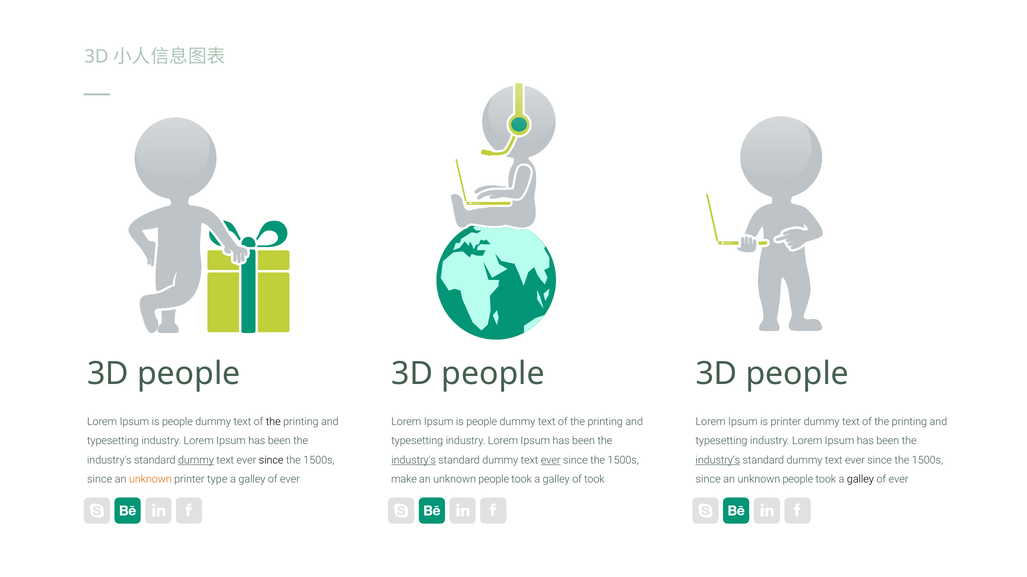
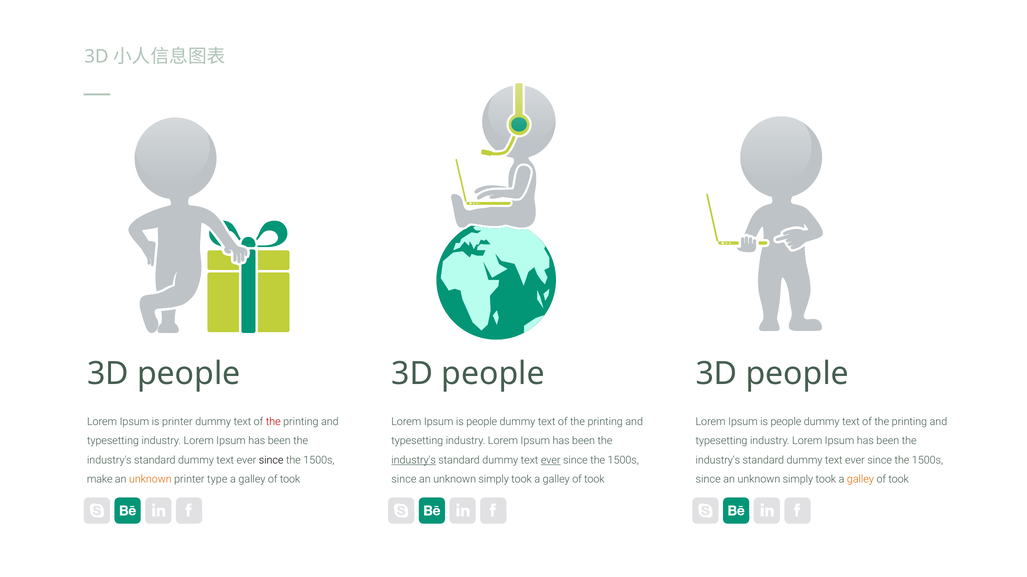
people: people -> printer (177, 422)
the colour: black -> red (273, 422)
printer: printer -> people (786, 422)
dummy underline: present -> none (196, 461)
industry's underline: present -> none (718, 461)
since: since -> make (100, 480)
ever: ever -> took (290, 480)
make: make -> since (404, 480)
people: people -> simply (494, 480)
people: people -> simply (798, 480)
galley colour: black -> orange (860, 480)
ever: ever -> took (899, 480)
